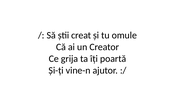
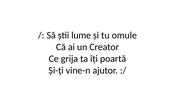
creat: creat -> lume (81, 35)
